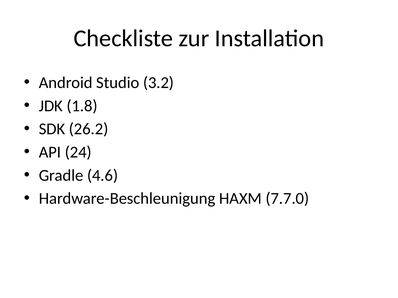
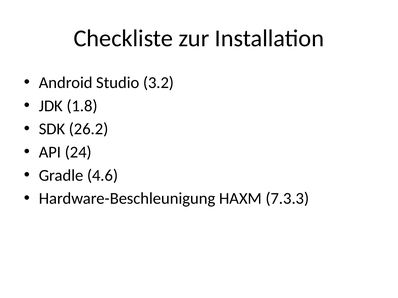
7.7.0: 7.7.0 -> 7.3.3 (287, 199)
